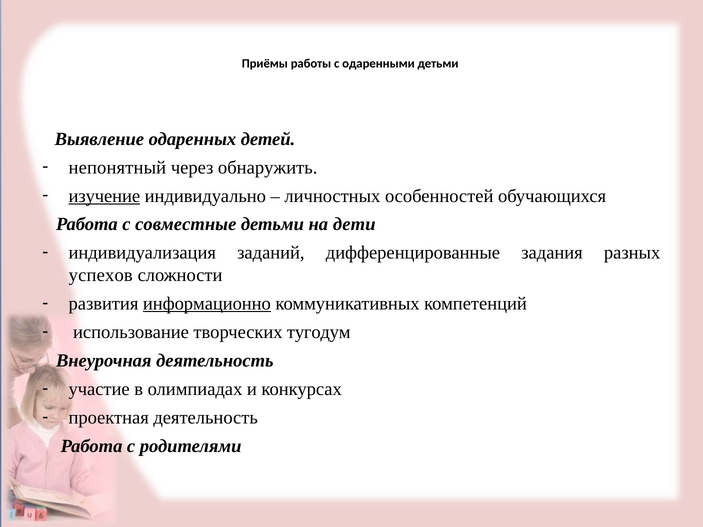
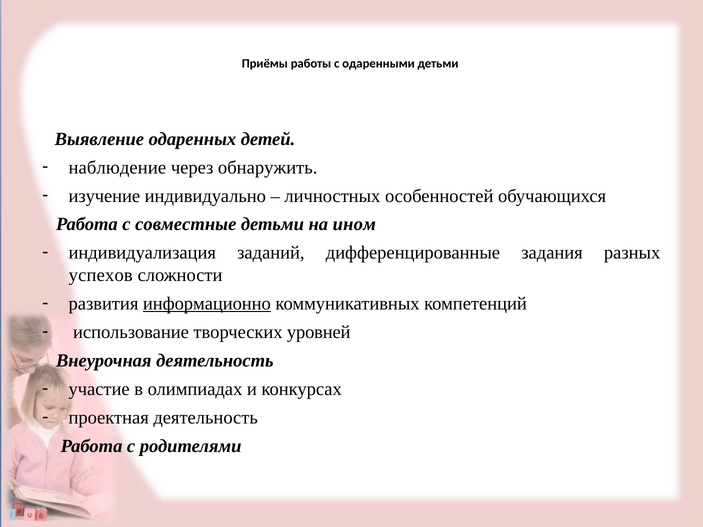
непонятный: непонятный -> наблюдение (117, 167)
изучение underline: present -> none (104, 196)
дети: дети -> ином (354, 224)
тугодум: тугодум -> уровней (319, 332)
